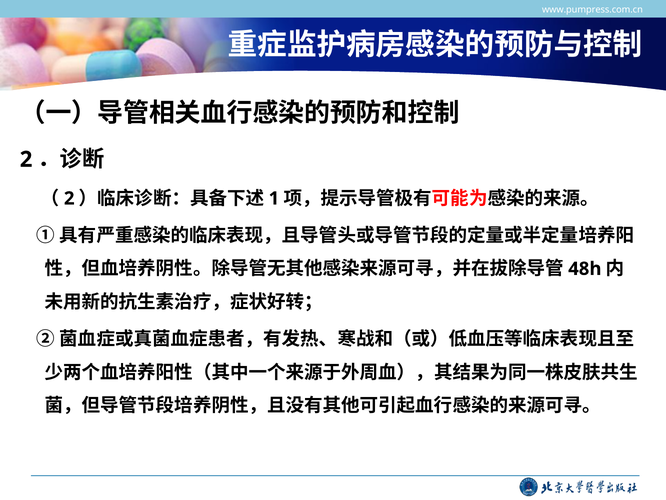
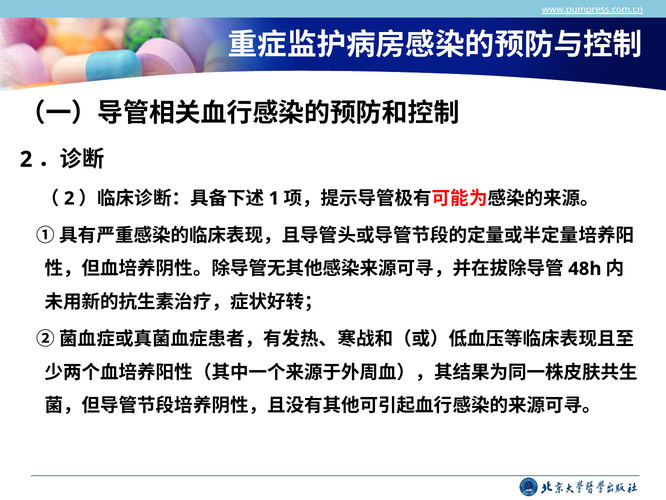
www.pumpress.com.cn underline: none -> present (592, 10)
